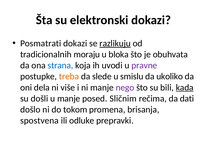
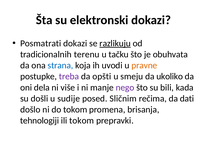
moraju: moraju -> terenu (87, 54)
bloka: bloka -> tačku (119, 54)
pravne colour: purple -> orange (144, 66)
treba colour: orange -> purple (69, 77)
slede: slede -> opšti (102, 77)
smislu: smislu -> smeju (132, 77)
kada underline: present -> none (185, 88)
u manje: manje -> sudije (69, 99)
spostvena: spostvena -> tehnologiji (40, 121)
ili odluke: odluke -> tokom (82, 121)
